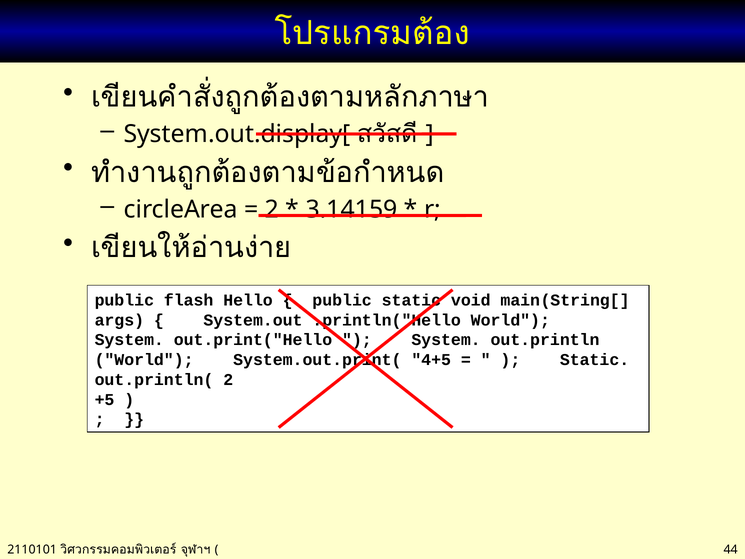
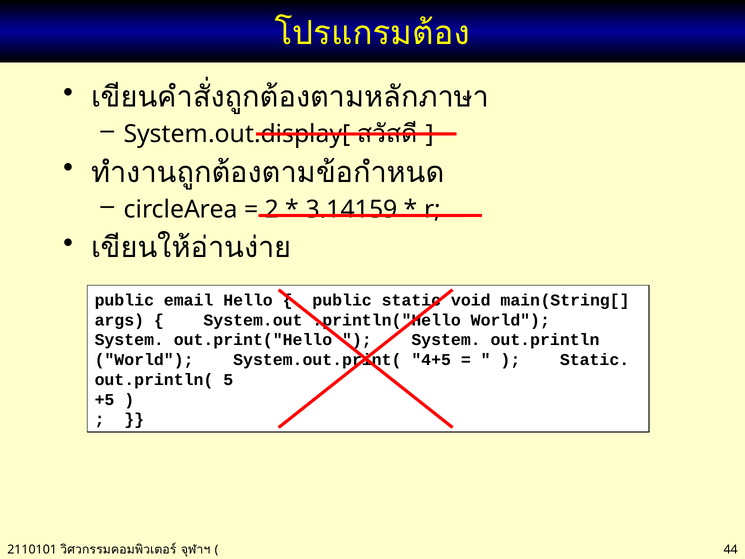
flash: flash -> email (189, 300)
out.println( 2: 2 -> 5 (228, 380)
